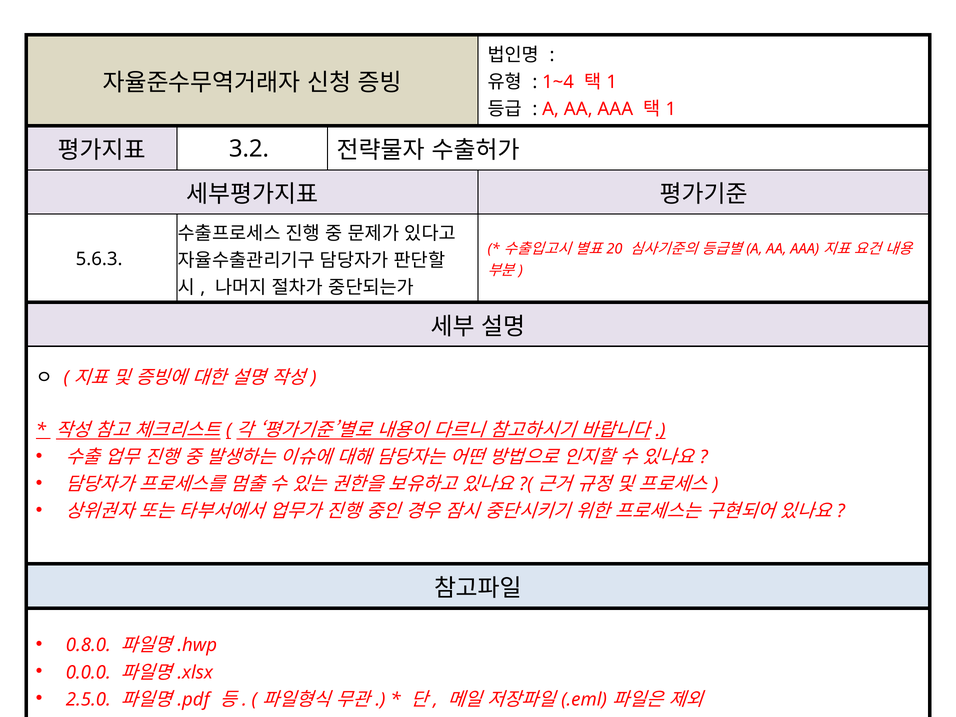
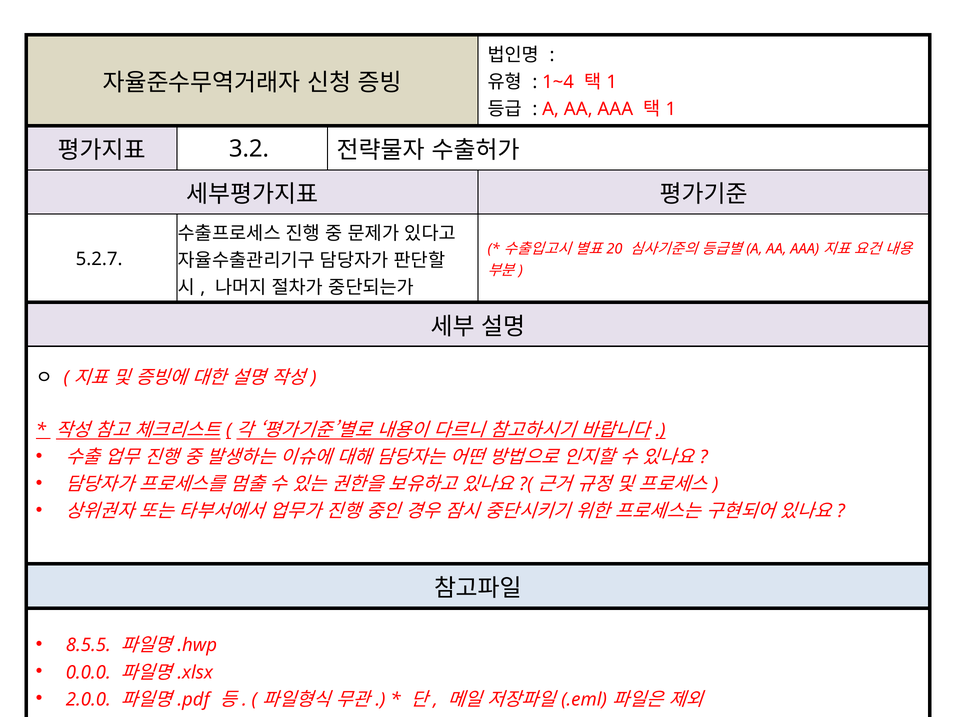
5.6.3: 5.6.3 -> 5.2.7 (99, 259)
0.8.0: 0.8.0 -> 8.5.5 (88, 645)
2.5.0: 2.5.0 -> 2.0.0 (88, 699)
